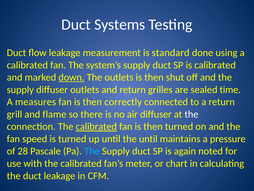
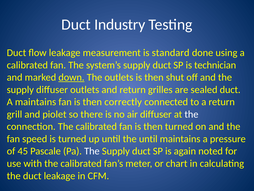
Systems: Systems -> Industry (120, 25)
is calibrated: calibrated -> technician (215, 65)
sealed time: time -> duct (230, 89)
A measures: measures -> maintains (36, 102)
flame: flame -> piolet (54, 114)
calibrated underline: present -> none (96, 126)
28: 28 -> 45 (23, 151)
The colour: light blue -> white (92, 151)
